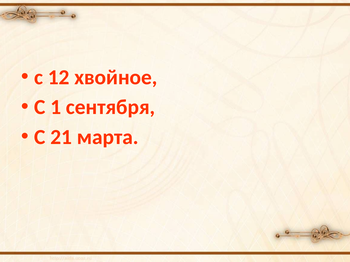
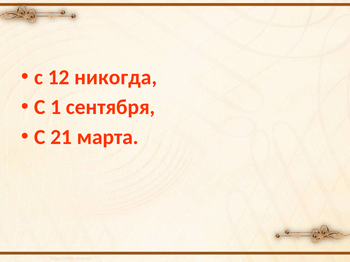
хвойное: хвойное -> никогда (116, 77)
